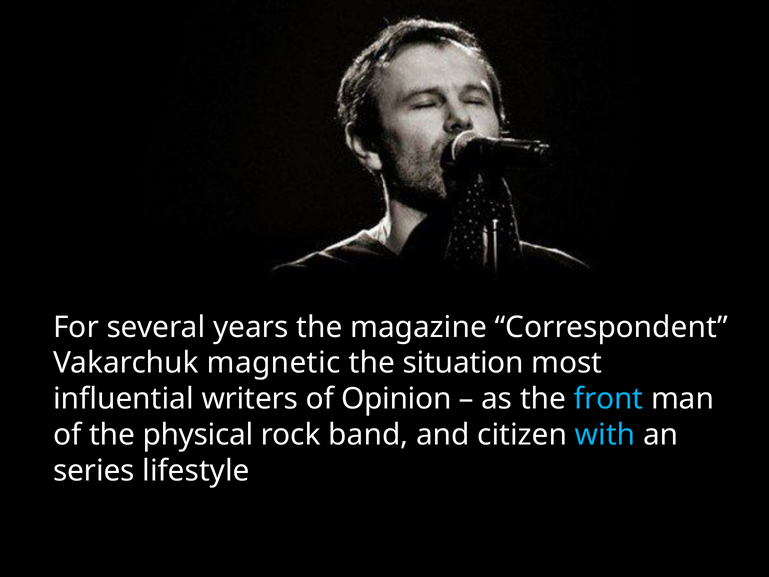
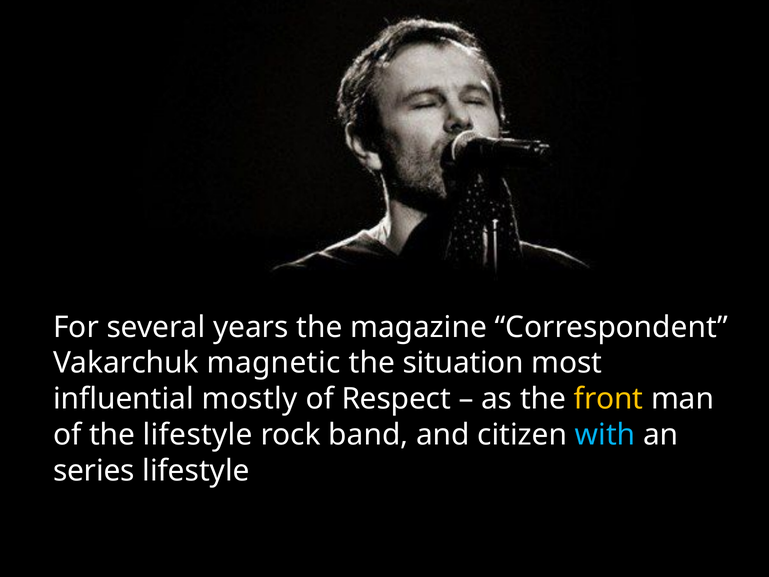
writers: writers -> mostly (250, 399)
Opinion: Opinion -> Respect (396, 399)
front colour: light blue -> yellow (609, 399)
the physical: physical -> lifestyle (198, 435)
